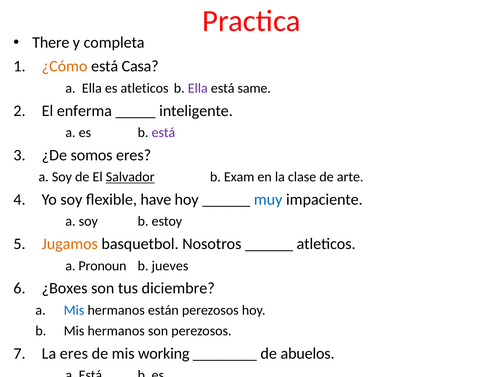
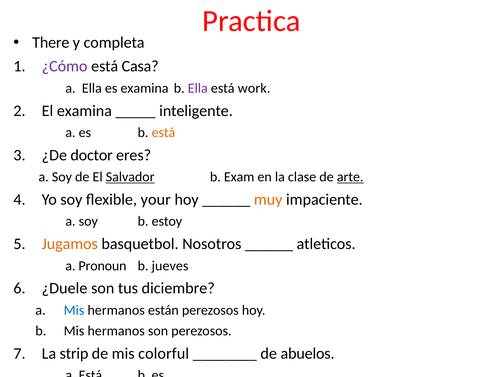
¿Cómo colour: orange -> purple (65, 66)
es atleticos: atleticos -> examina (145, 88)
same: same -> work (254, 88)
El enferma: enferma -> examina (84, 111)
está colour: purple -> orange (163, 133)
somos: somos -> doctor (92, 155)
arte underline: none -> present (350, 177)
have: have -> your (156, 200)
muy colour: blue -> orange (268, 200)
¿Boxes: ¿Boxes -> ¿Duele (65, 289)
La eres: eres -> strip (74, 354)
working: working -> colorful (164, 354)
